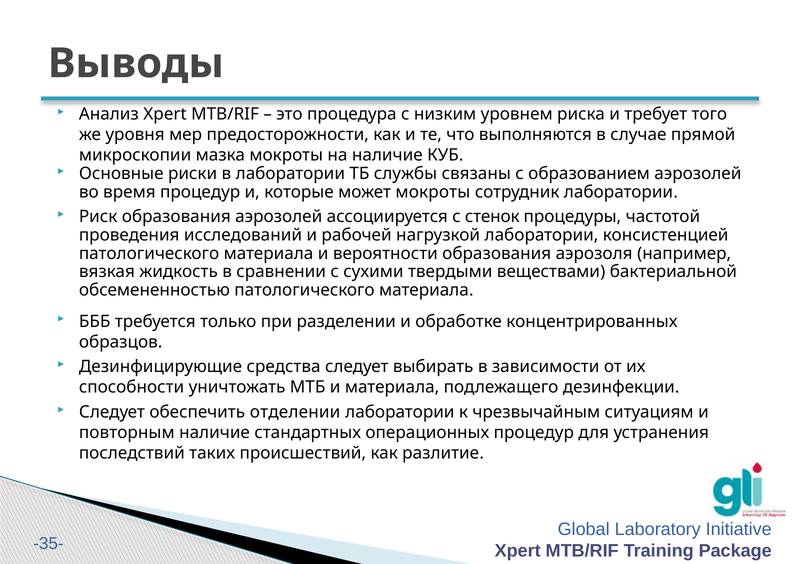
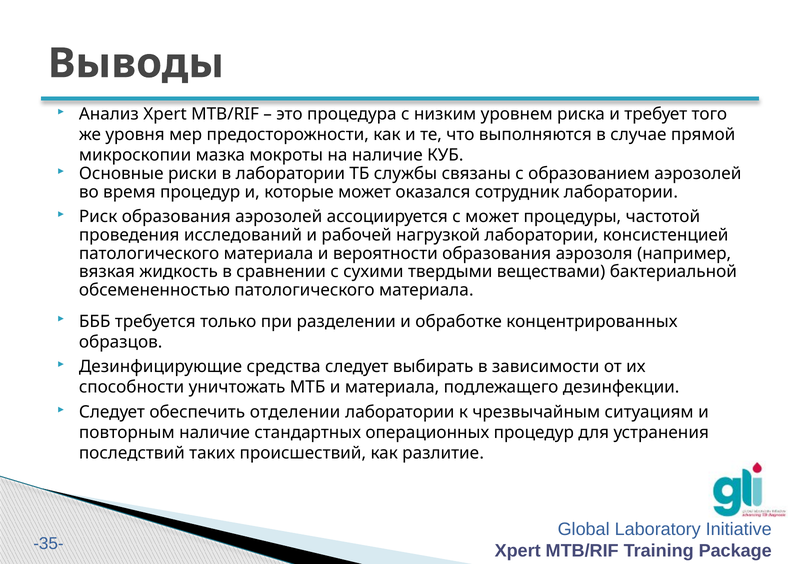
может мокроты: мокроты -> оказался (433, 192)
с стенок: стенок -> может (492, 217)
